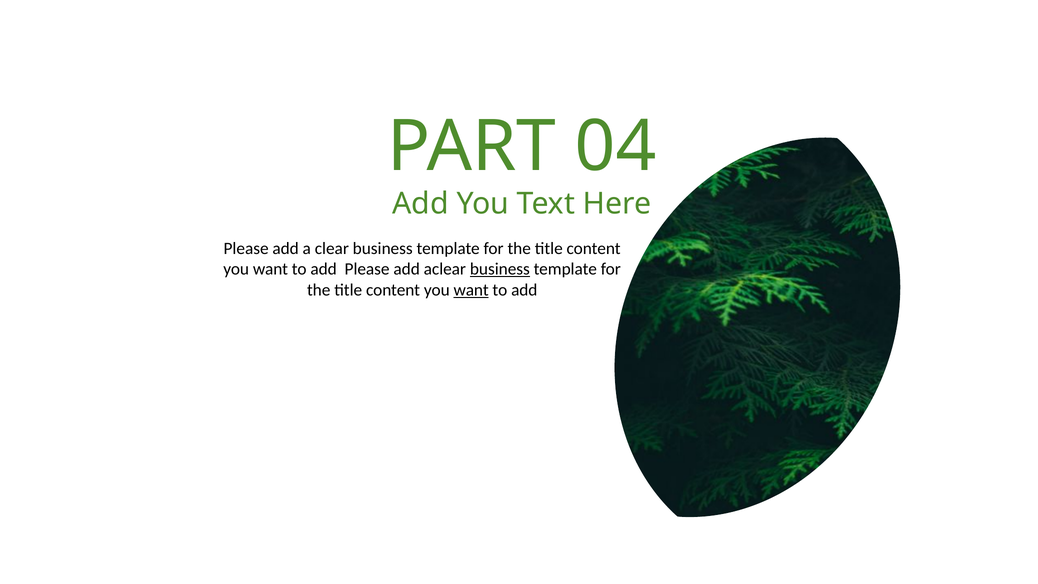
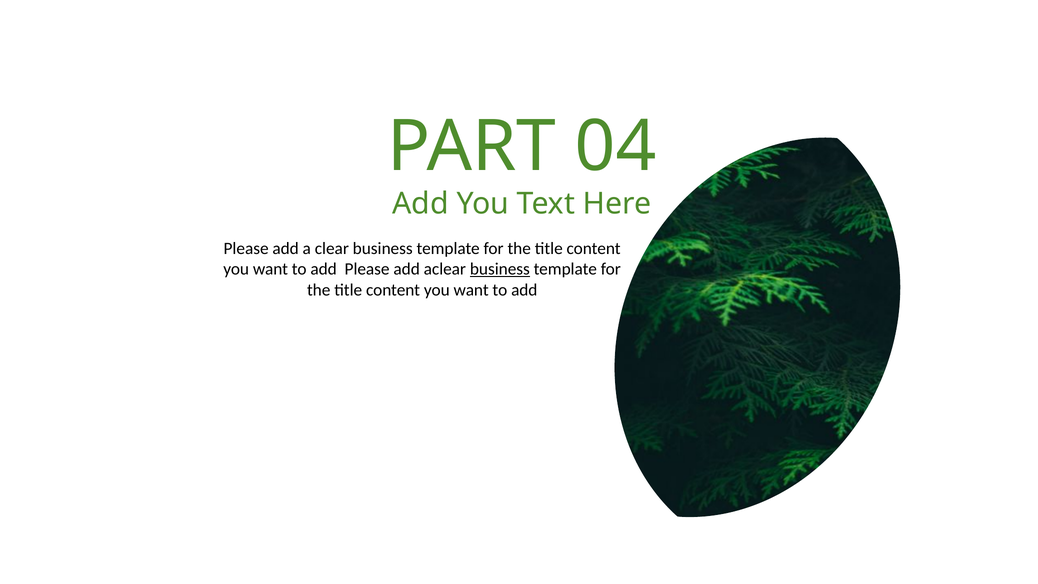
want underline: present -> none (471, 290)
